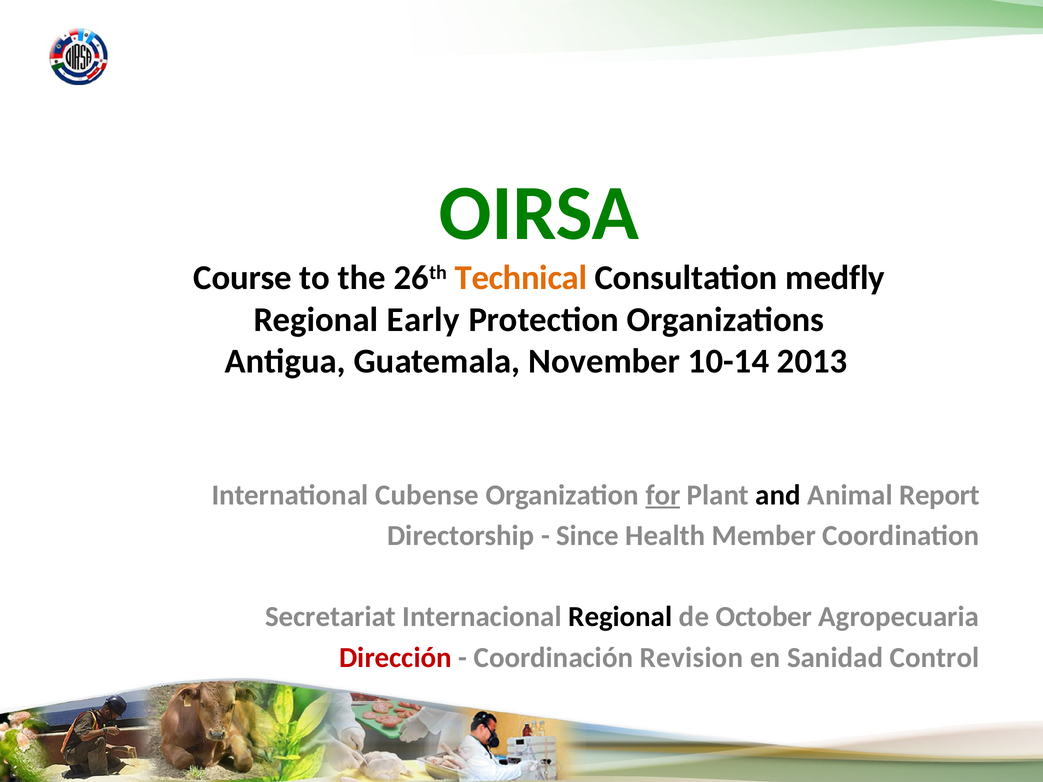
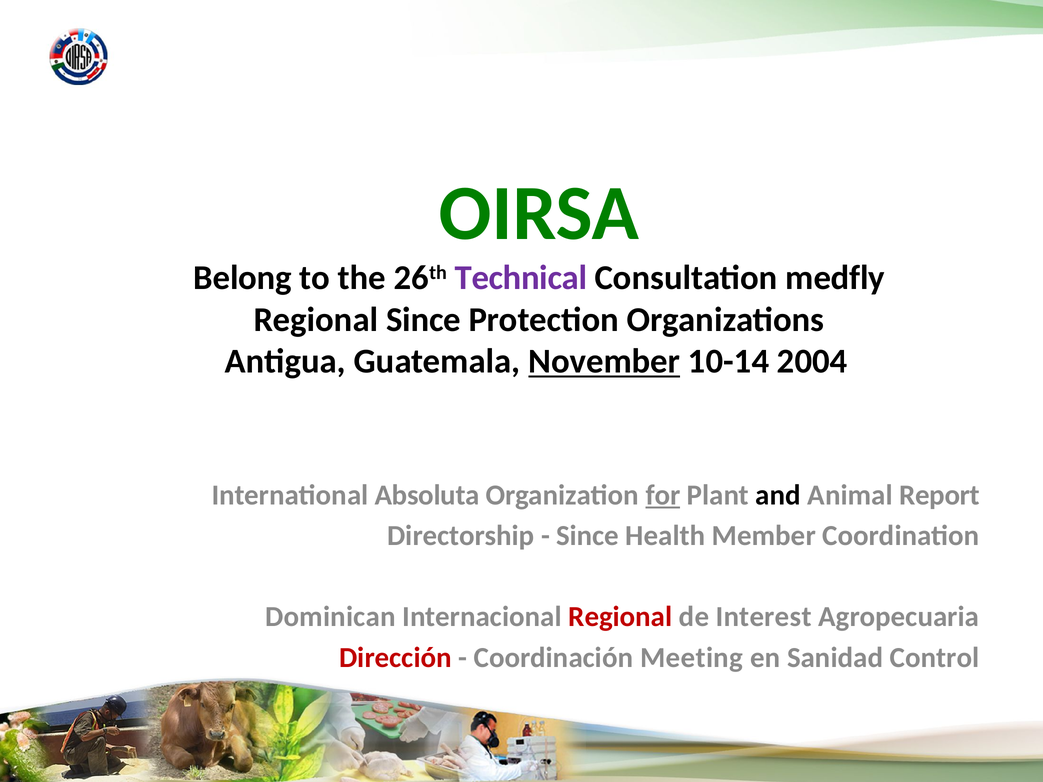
Course: Course -> Belong (243, 278)
Technical colour: orange -> purple (521, 278)
Regional Early: Early -> Since (424, 320)
November underline: none -> present (604, 361)
2013: 2013 -> 2004 (812, 361)
Cubense: Cubense -> Absoluta (427, 495)
Secretariat: Secretariat -> Dominican (330, 617)
Regional colour: black -> red (620, 617)
October: October -> Interest (764, 617)
Revision: Revision -> Meeting (692, 658)
